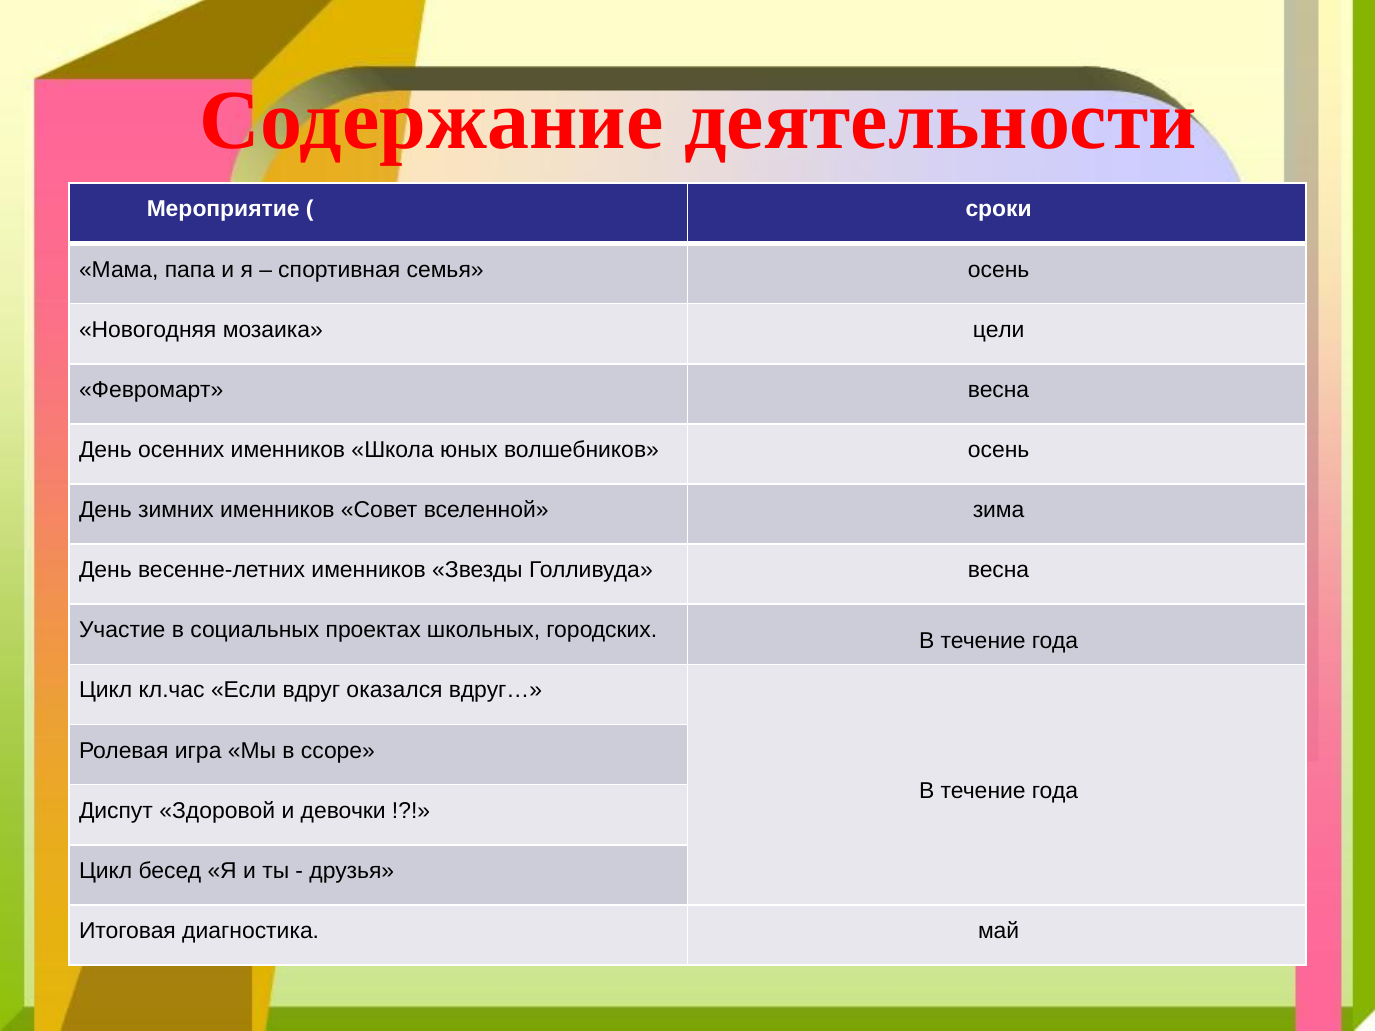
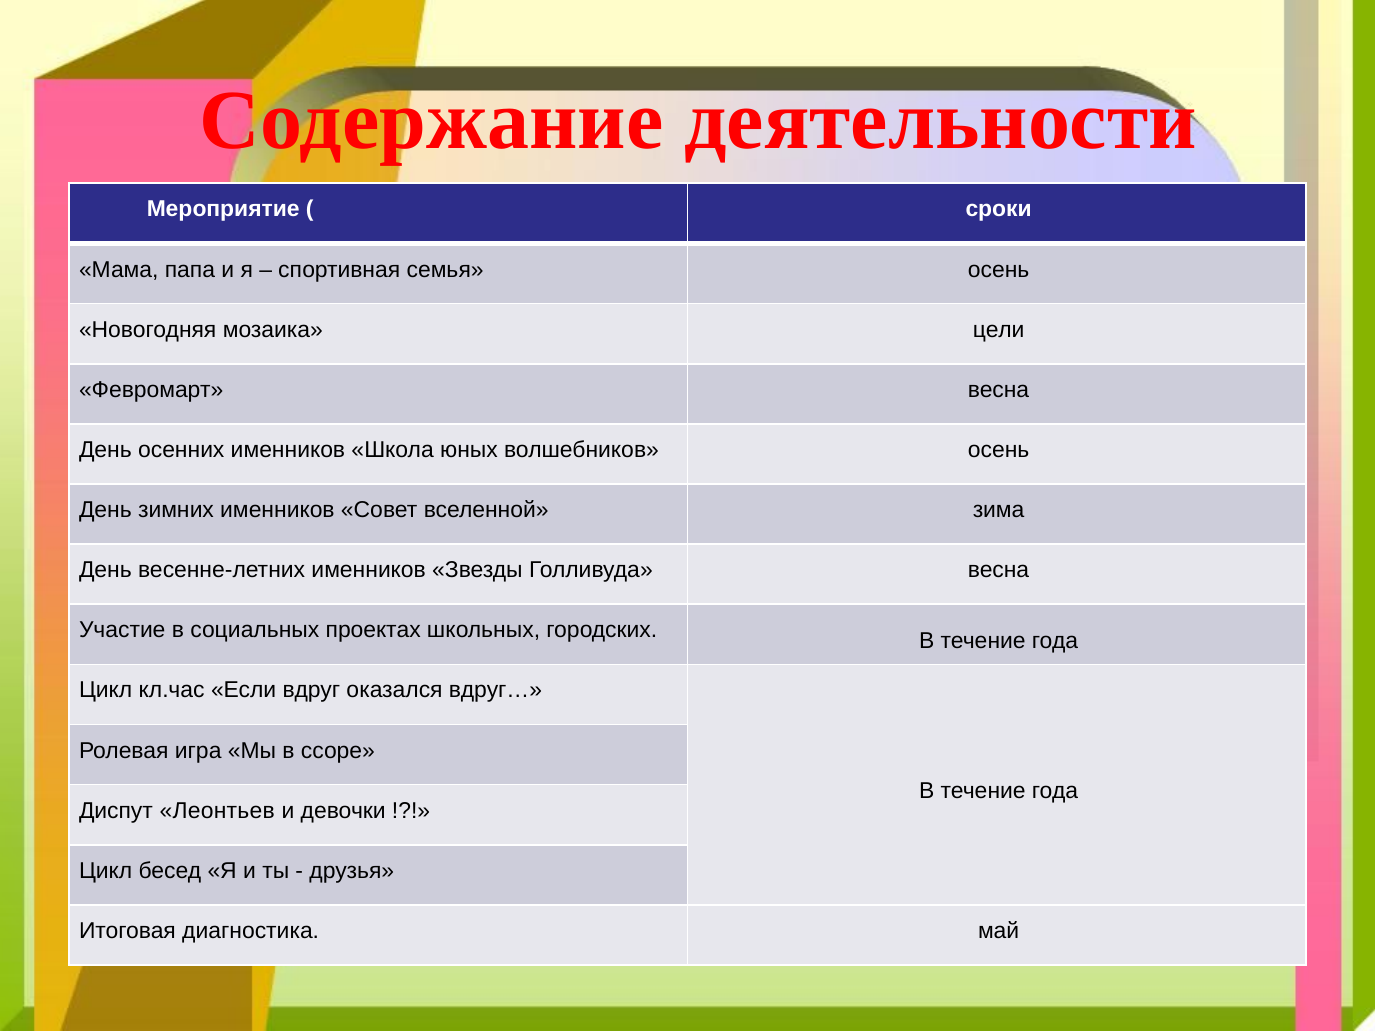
Здоровой: Здоровой -> Леонтьев (217, 811)
